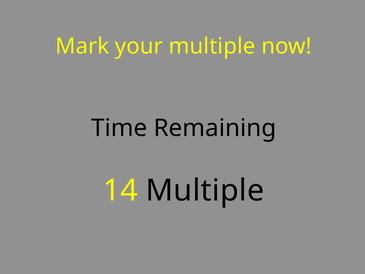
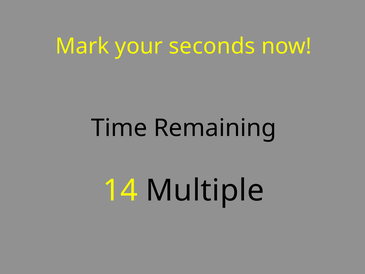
your multiple: multiple -> seconds (212, 46)
